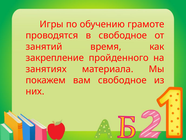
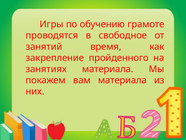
вам свободное: свободное -> материала (122, 80)
